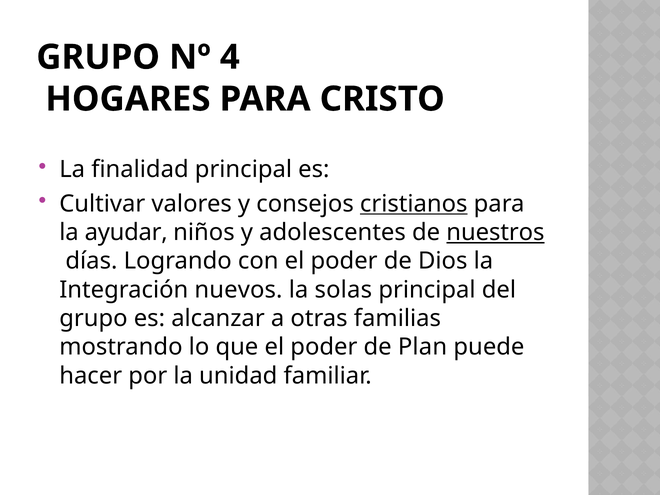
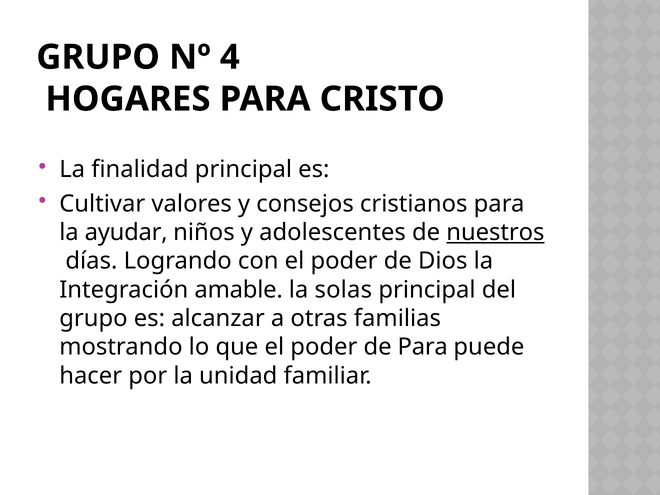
cristianos underline: present -> none (414, 204)
nuevos: nuevos -> amable (239, 290)
de Plan: Plan -> Para (423, 347)
